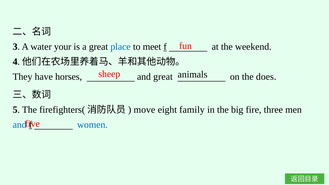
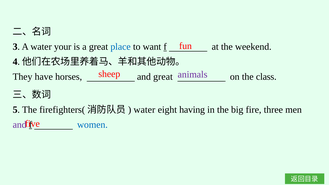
meet: meet -> want (152, 47)
animals colour: black -> purple (193, 74)
does: does -> class (266, 77)
move: move -> water (144, 110)
family: family -> having (192, 110)
and colour: blue -> purple (20, 125)
